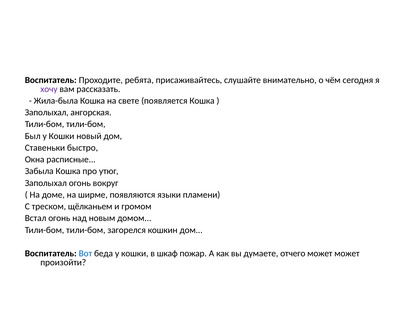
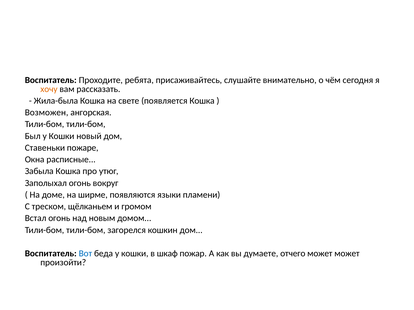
хочу colour: purple -> orange (49, 89)
Заполыхал: Заполыхал -> Возможен (47, 113)
быстро: быстро -> пожаре (83, 148)
